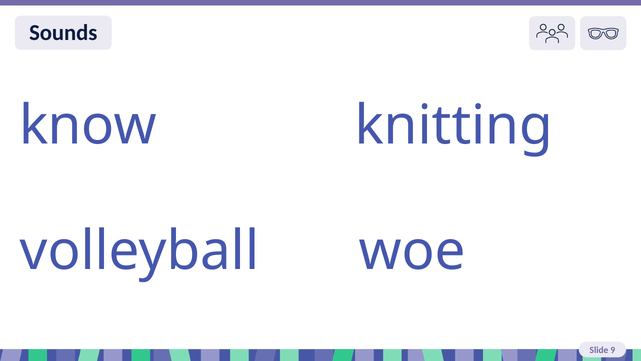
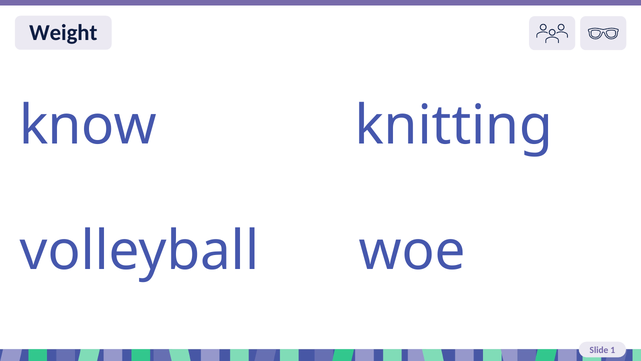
Sounds: Sounds -> Weight (63, 33)
9: 9 -> 1 (613, 350)
